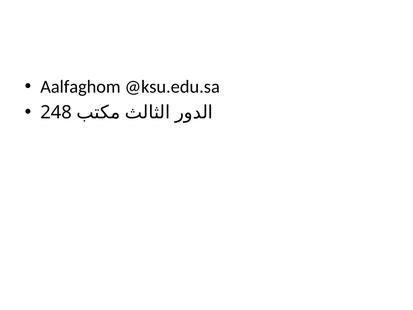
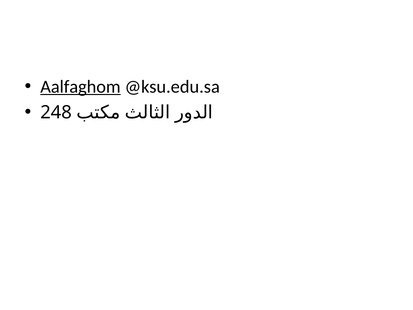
Aalfaghom underline: none -> present (80, 87)
